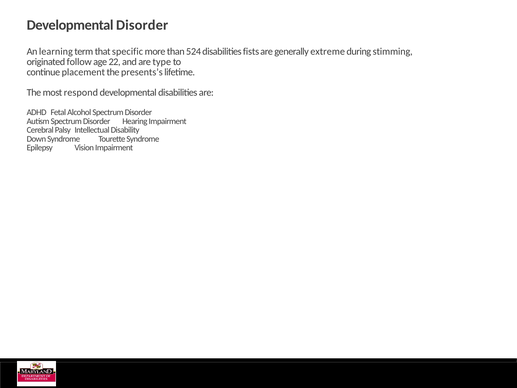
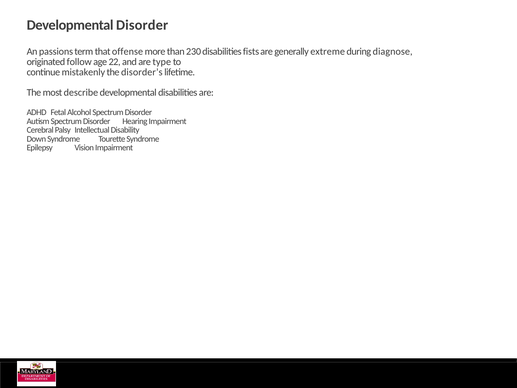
learning: learning -> passions (56, 52)
specific: specific -> offense (128, 52)
524: 524 -> 230 (194, 52)
stimming: stimming -> diagnose (393, 52)
placement: placement -> mistakenly (83, 72)
presents’s: presents’s -> disorder’s (142, 72)
respond: respond -> describe (81, 93)
